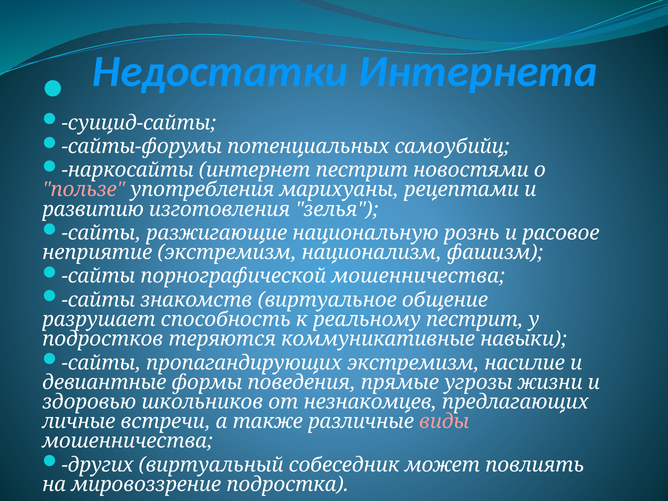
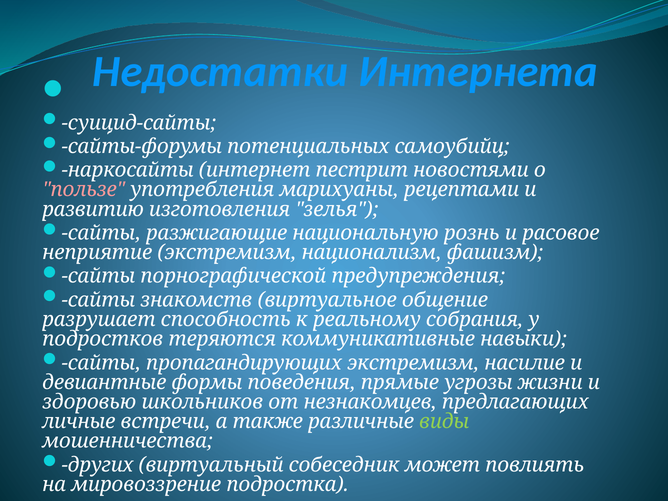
порнографической мошенничества: мошенничества -> предупреждения (418, 276)
реальному пестрит: пестрит -> собрания (475, 320)
виды colour: pink -> light green (444, 422)
